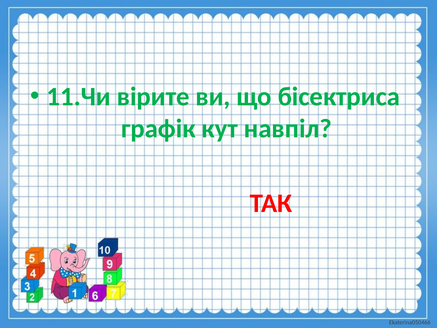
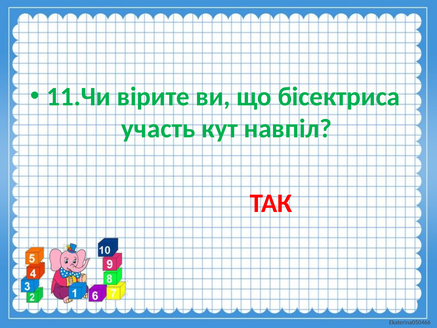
графік: графік -> участь (158, 129)
